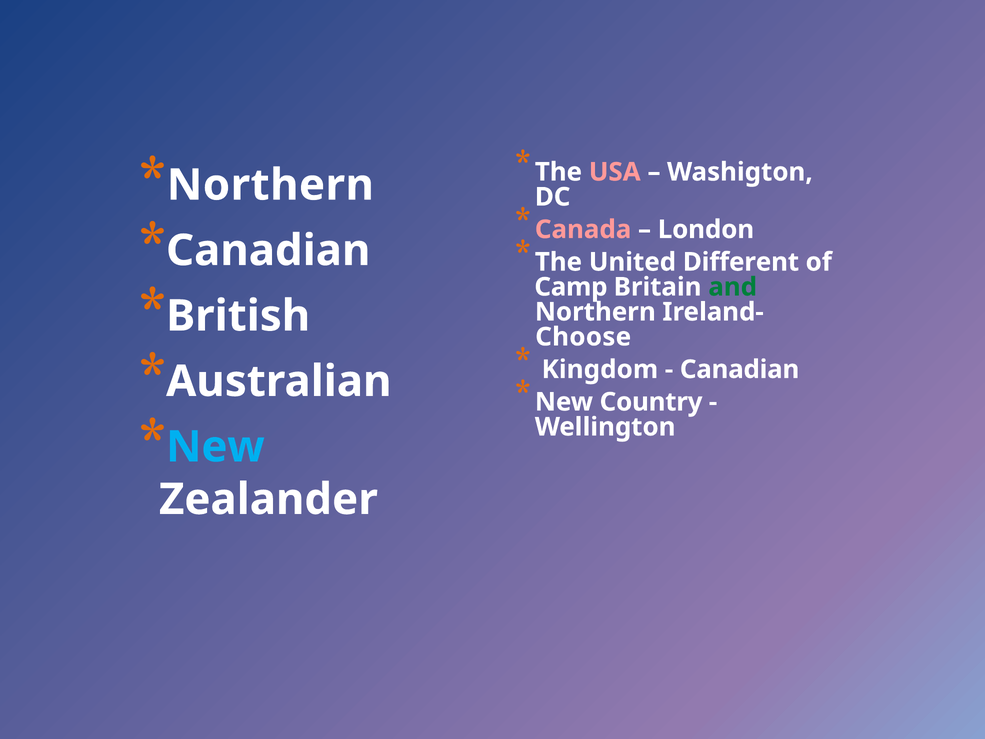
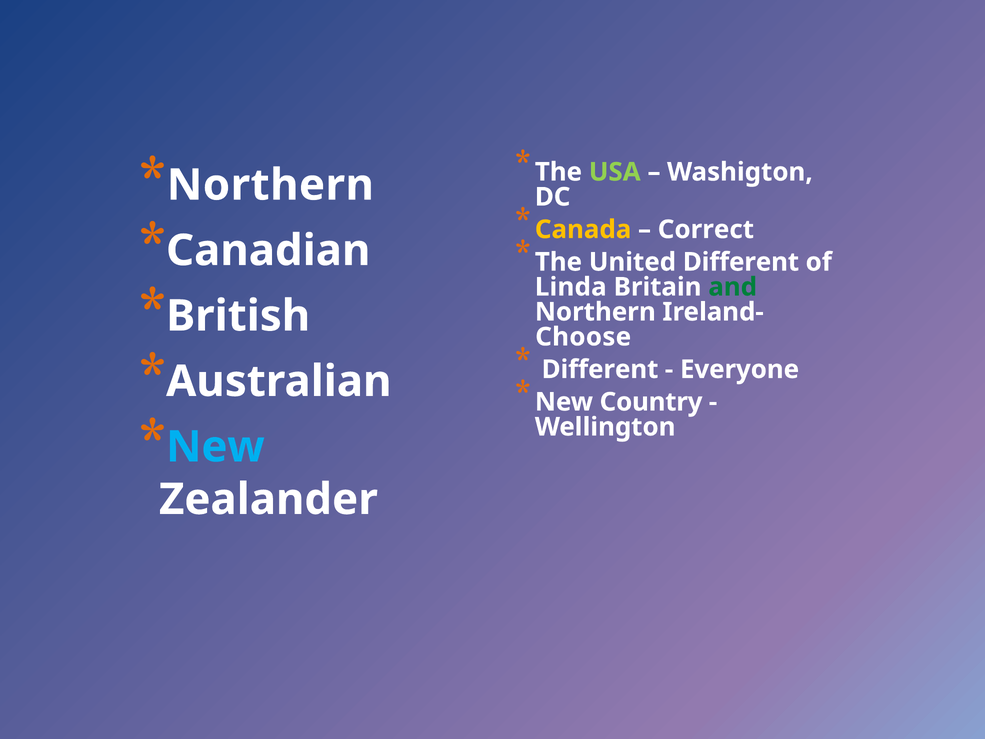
USA colour: pink -> light green (615, 172)
Canada colour: pink -> yellow (583, 229)
London: London -> Correct (706, 229)
Camp: Camp -> Linda (571, 287)
Kingdom: Kingdom -> Different (600, 369)
Canadian: Canadian -> Everyone (740, 369)
